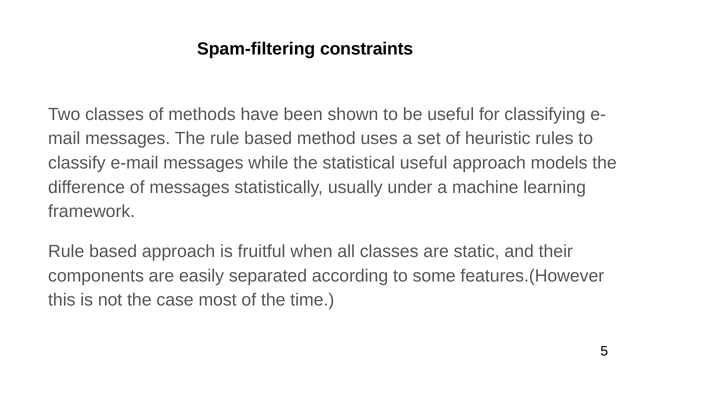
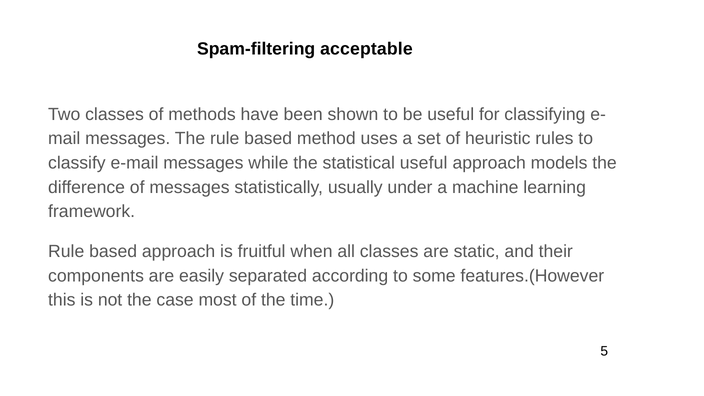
constraints: constraints -> acceptable (366, 49)
